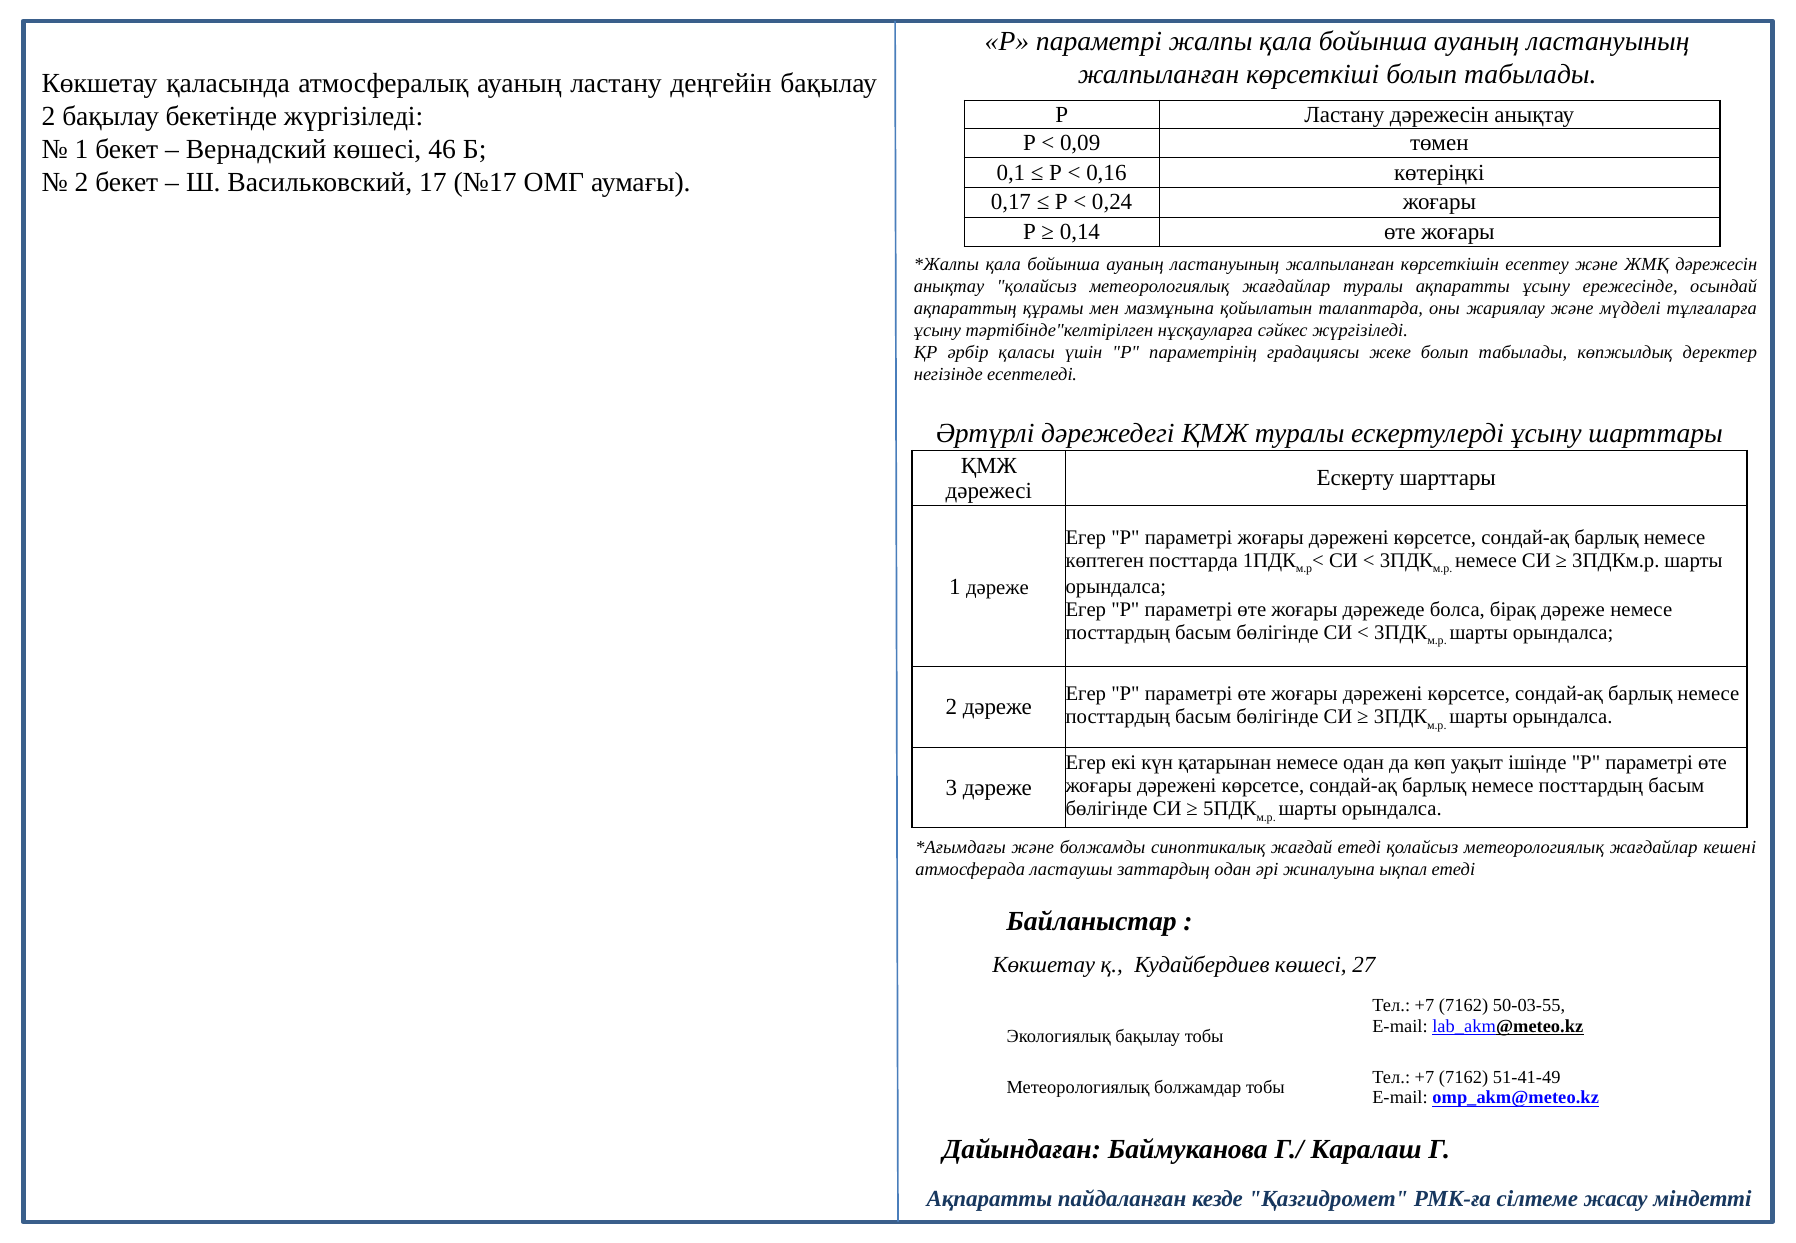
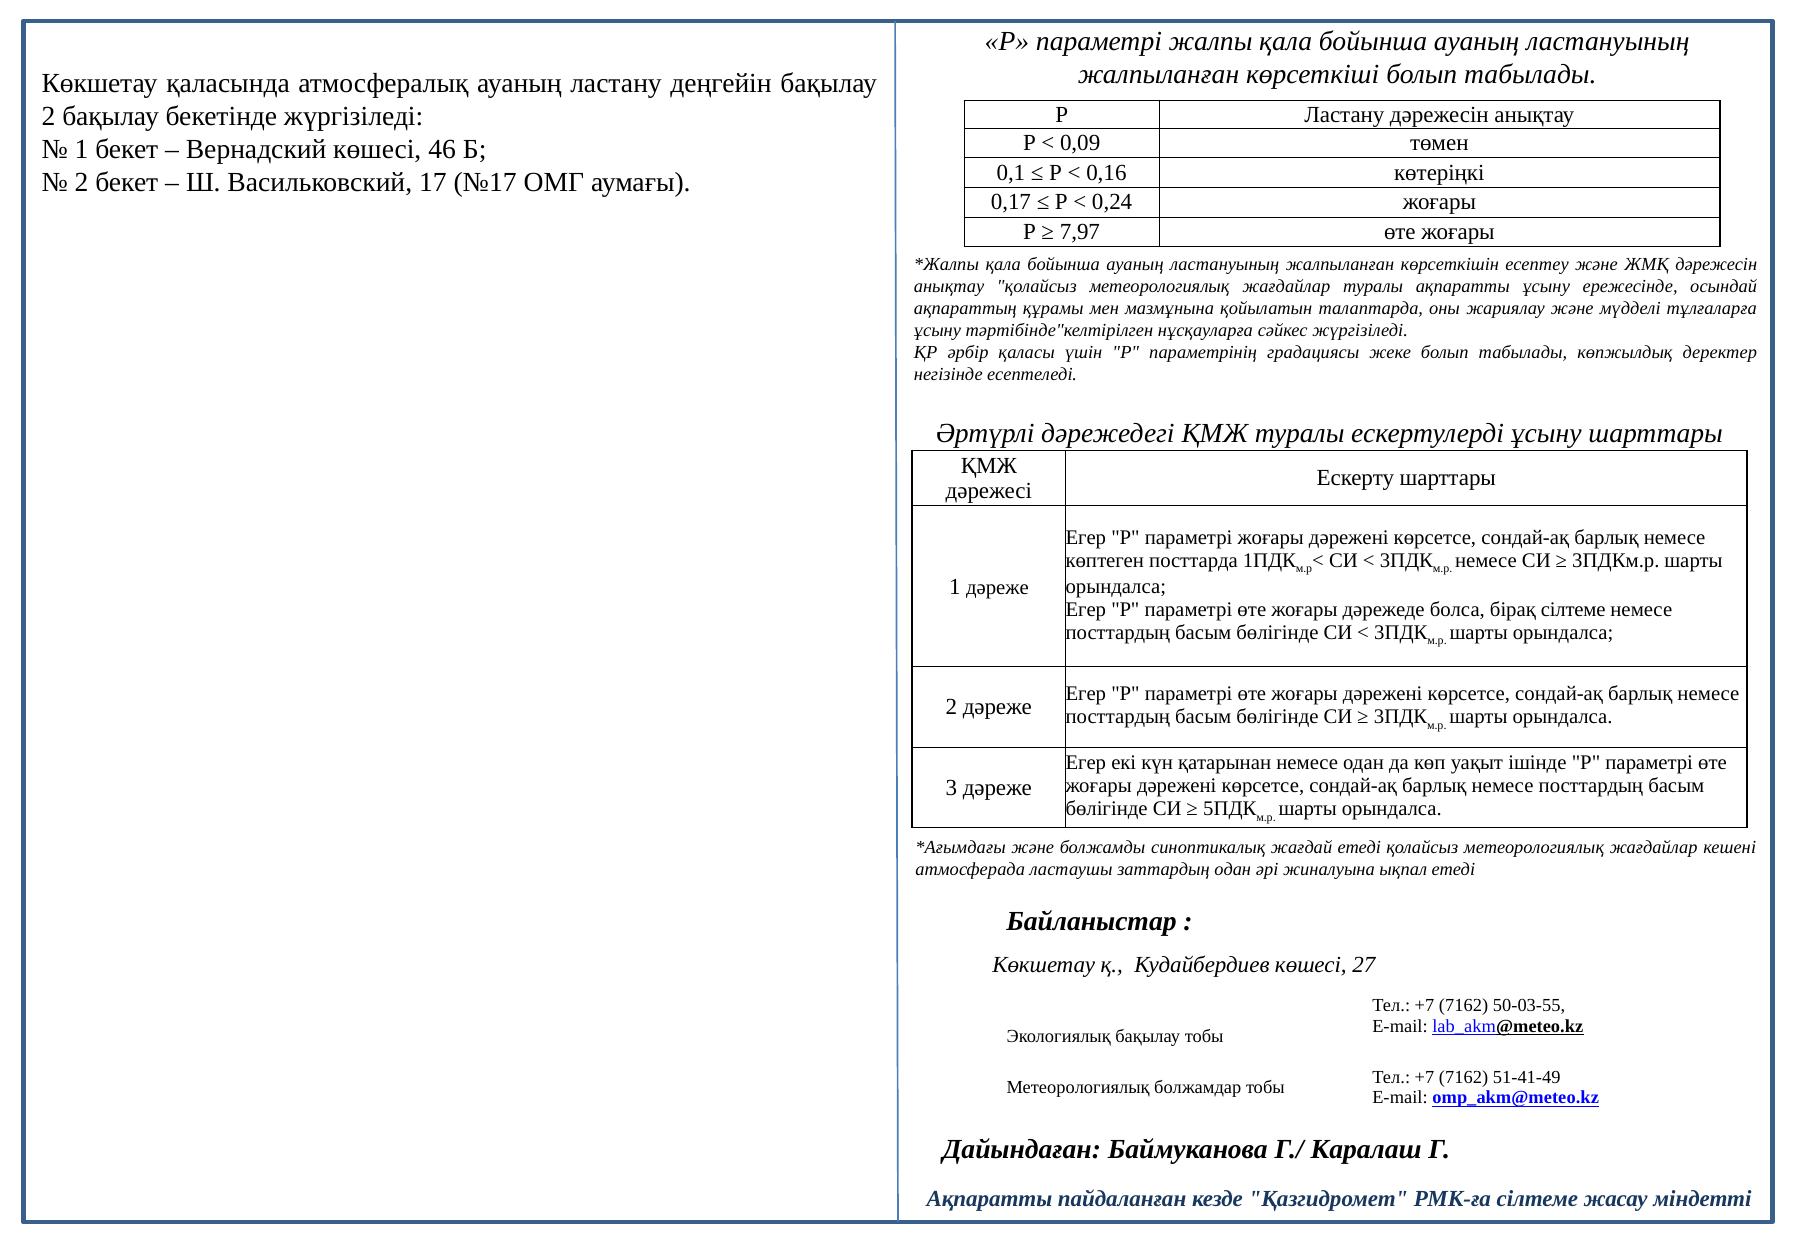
0,14: 0,14 -> 7,97 (1080, 232)
бірақ дәреже: дәреже -> сілтеме (1573, 610)
